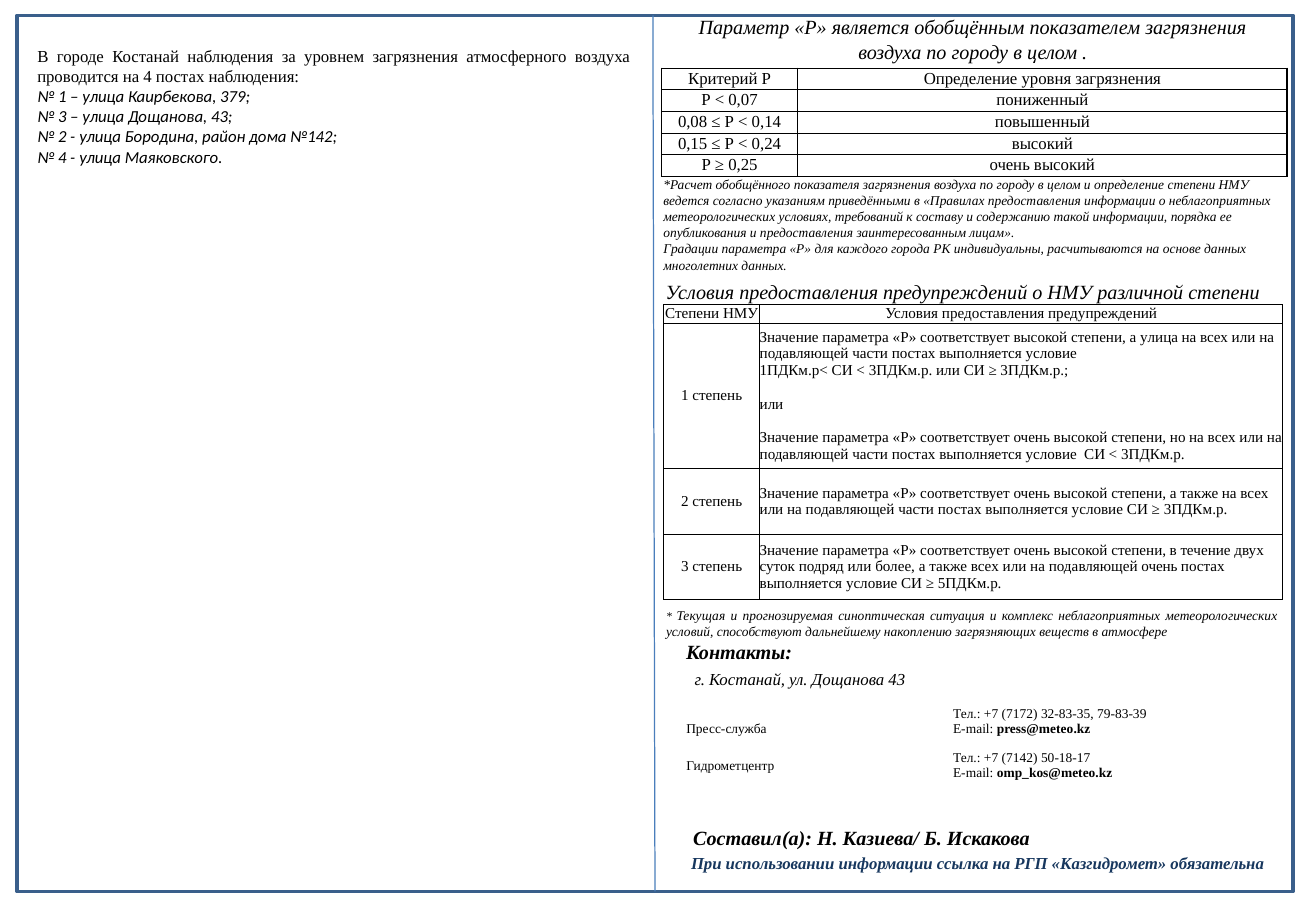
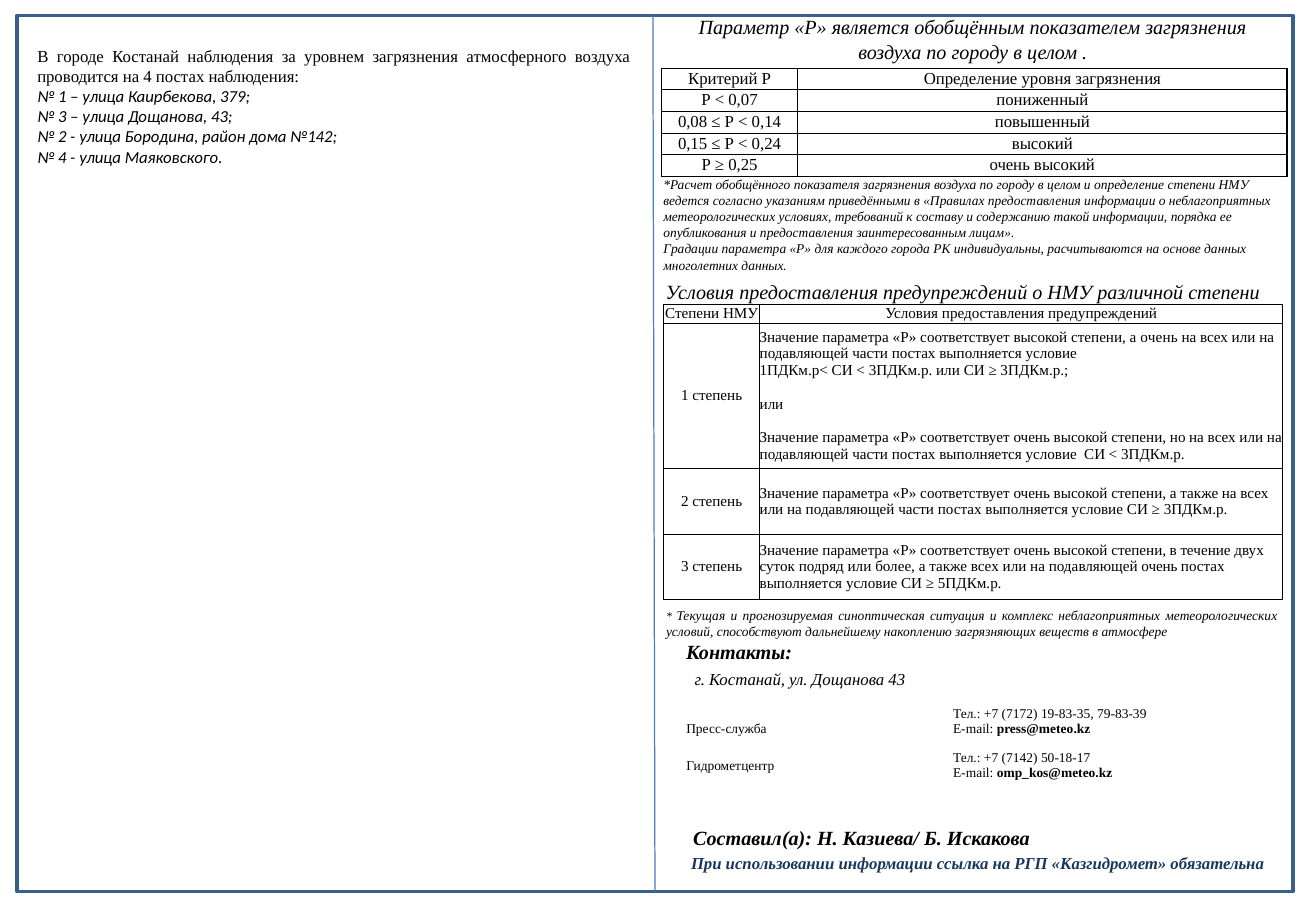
а улица: улица -> очень (1159, 337)
32-83-35: 32-83-35 -> 19-83-35 (1067, 714)
